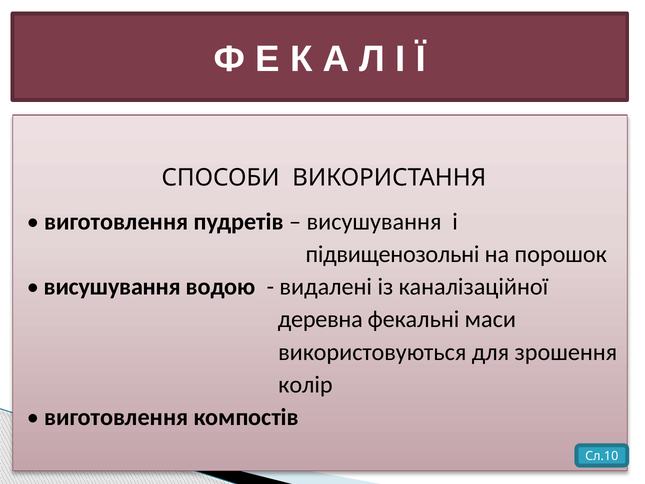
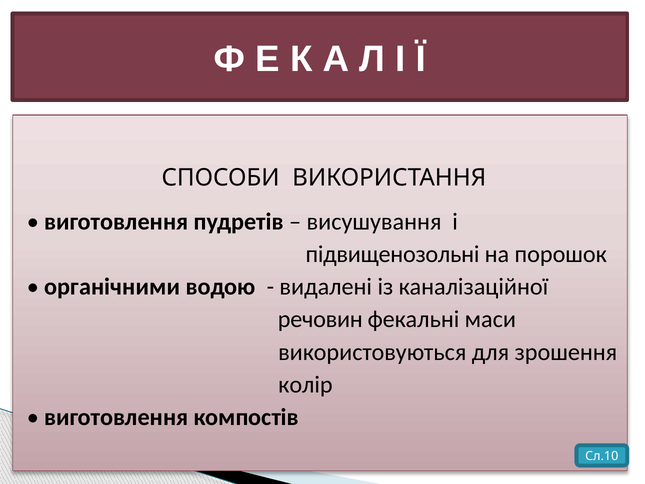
висушування: висушування -> органічними (112, 287)
деревна: деревна -> речовин (320, 319)
